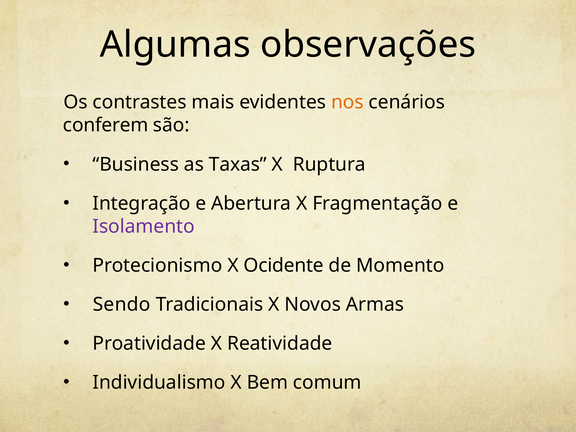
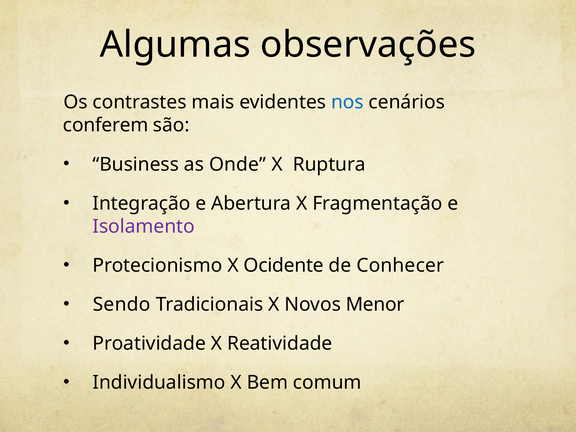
nos colour: orange -> blue (347, 102)
Taxas: Taxas -> Onde (238, 164)
Momento: Momento -> Conhecer (400, 265)
Armas: Armas -> Menor (375, 305)
